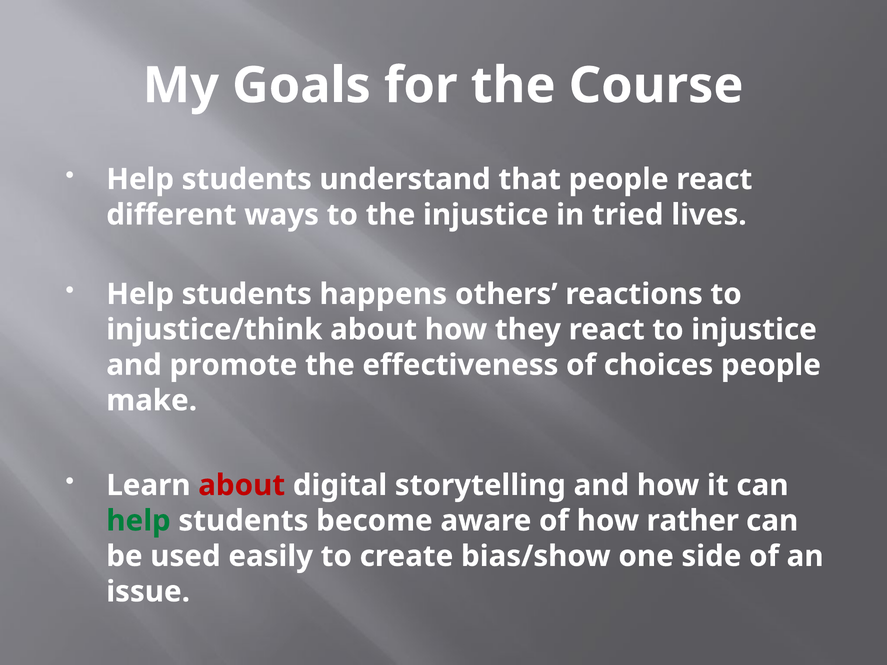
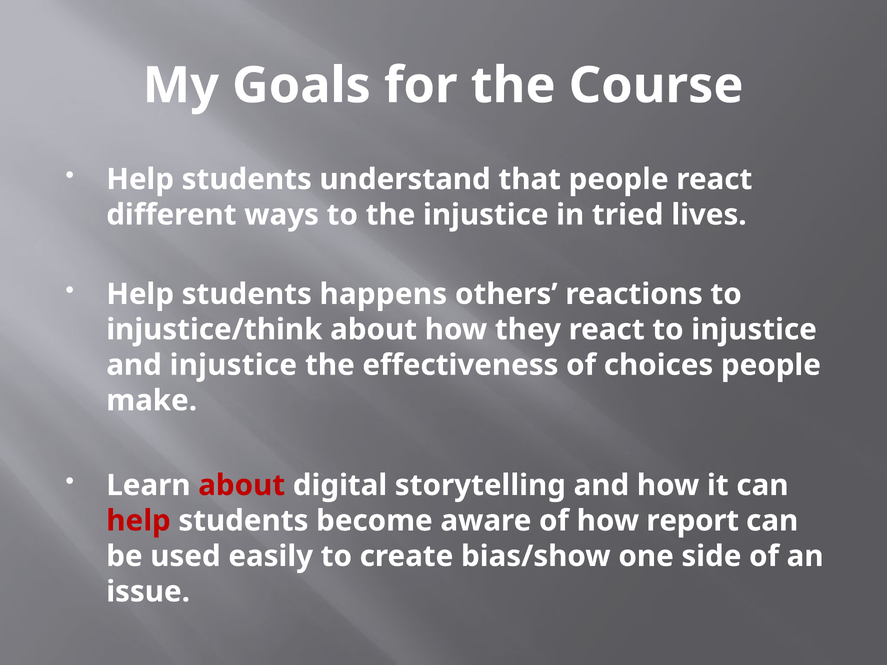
and promote: promote -> injustice (233, 365)
help colour: green -> red (138, 521)
rather: rather -> report (693, 521)
